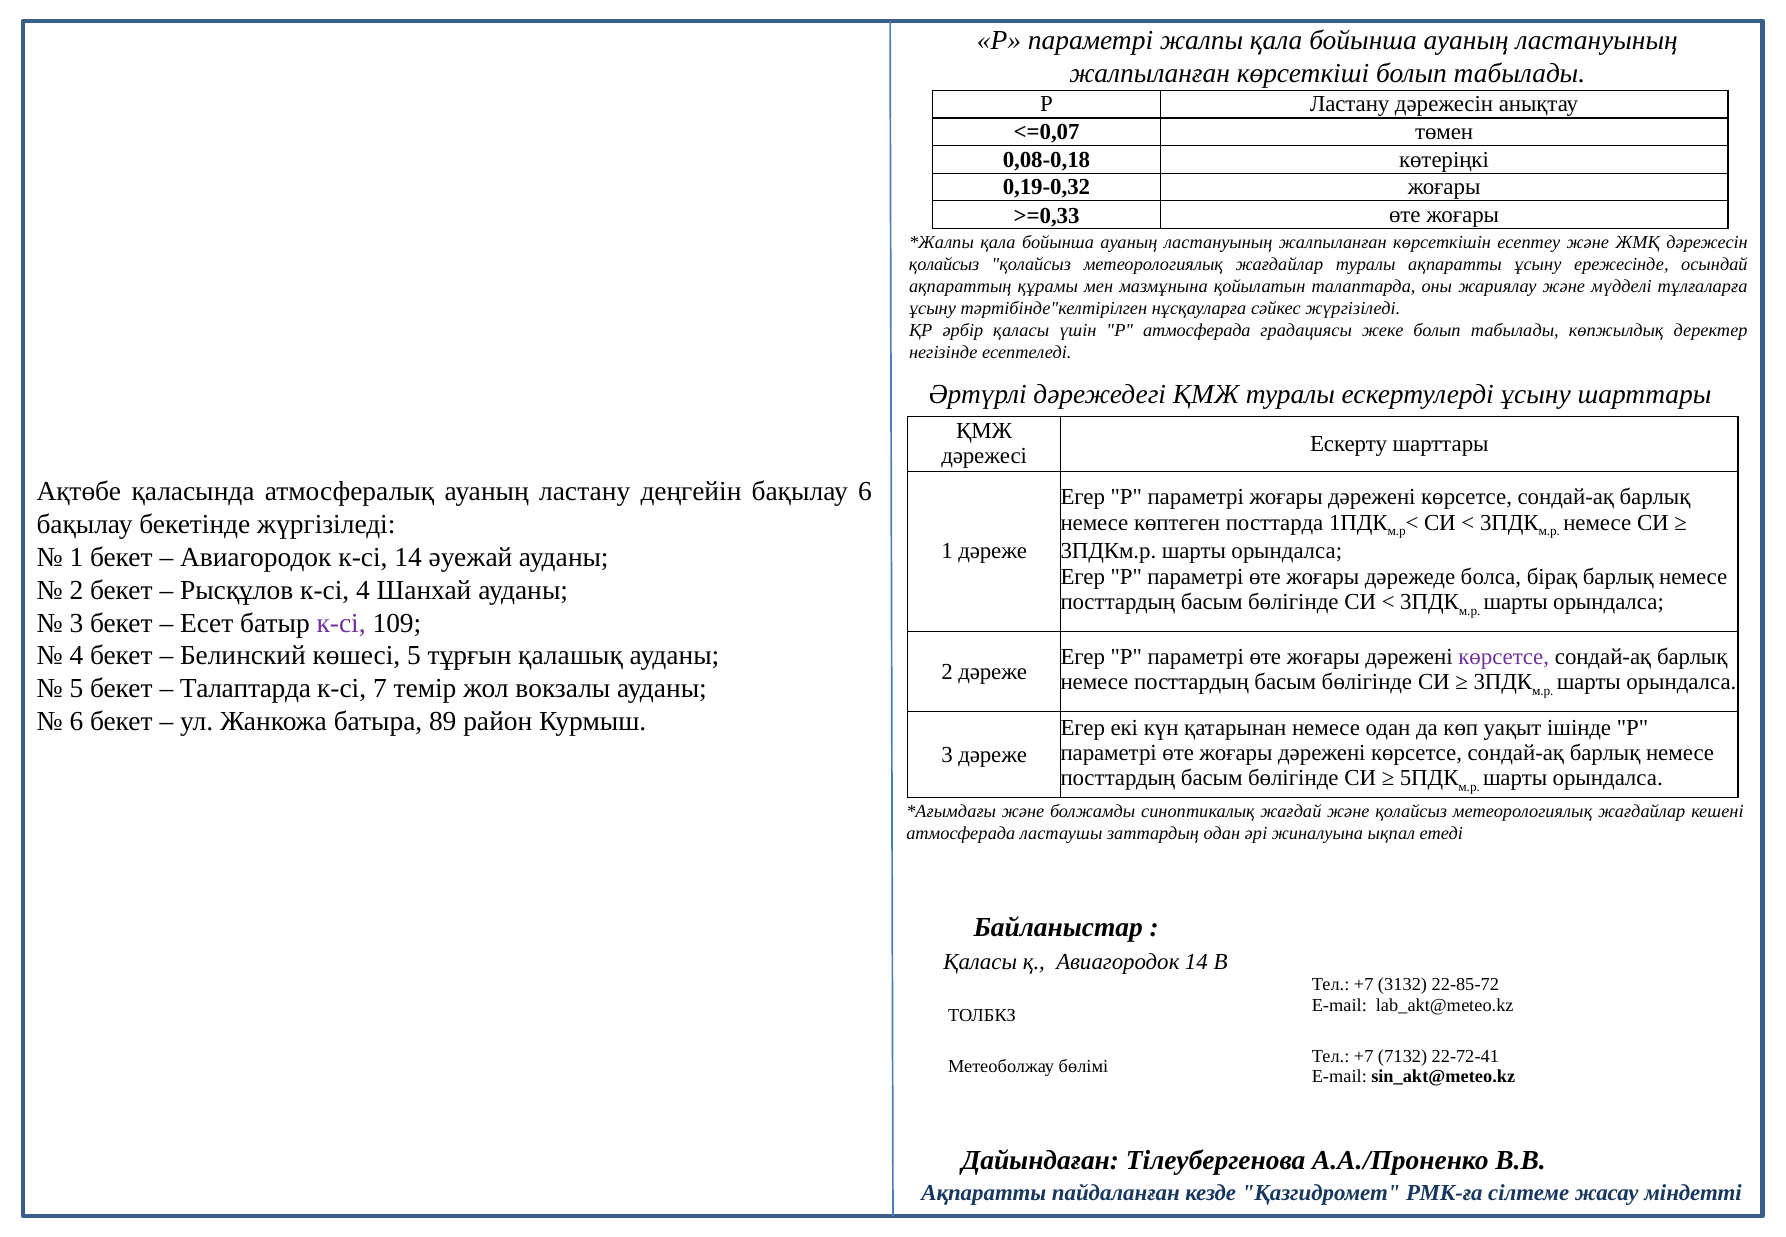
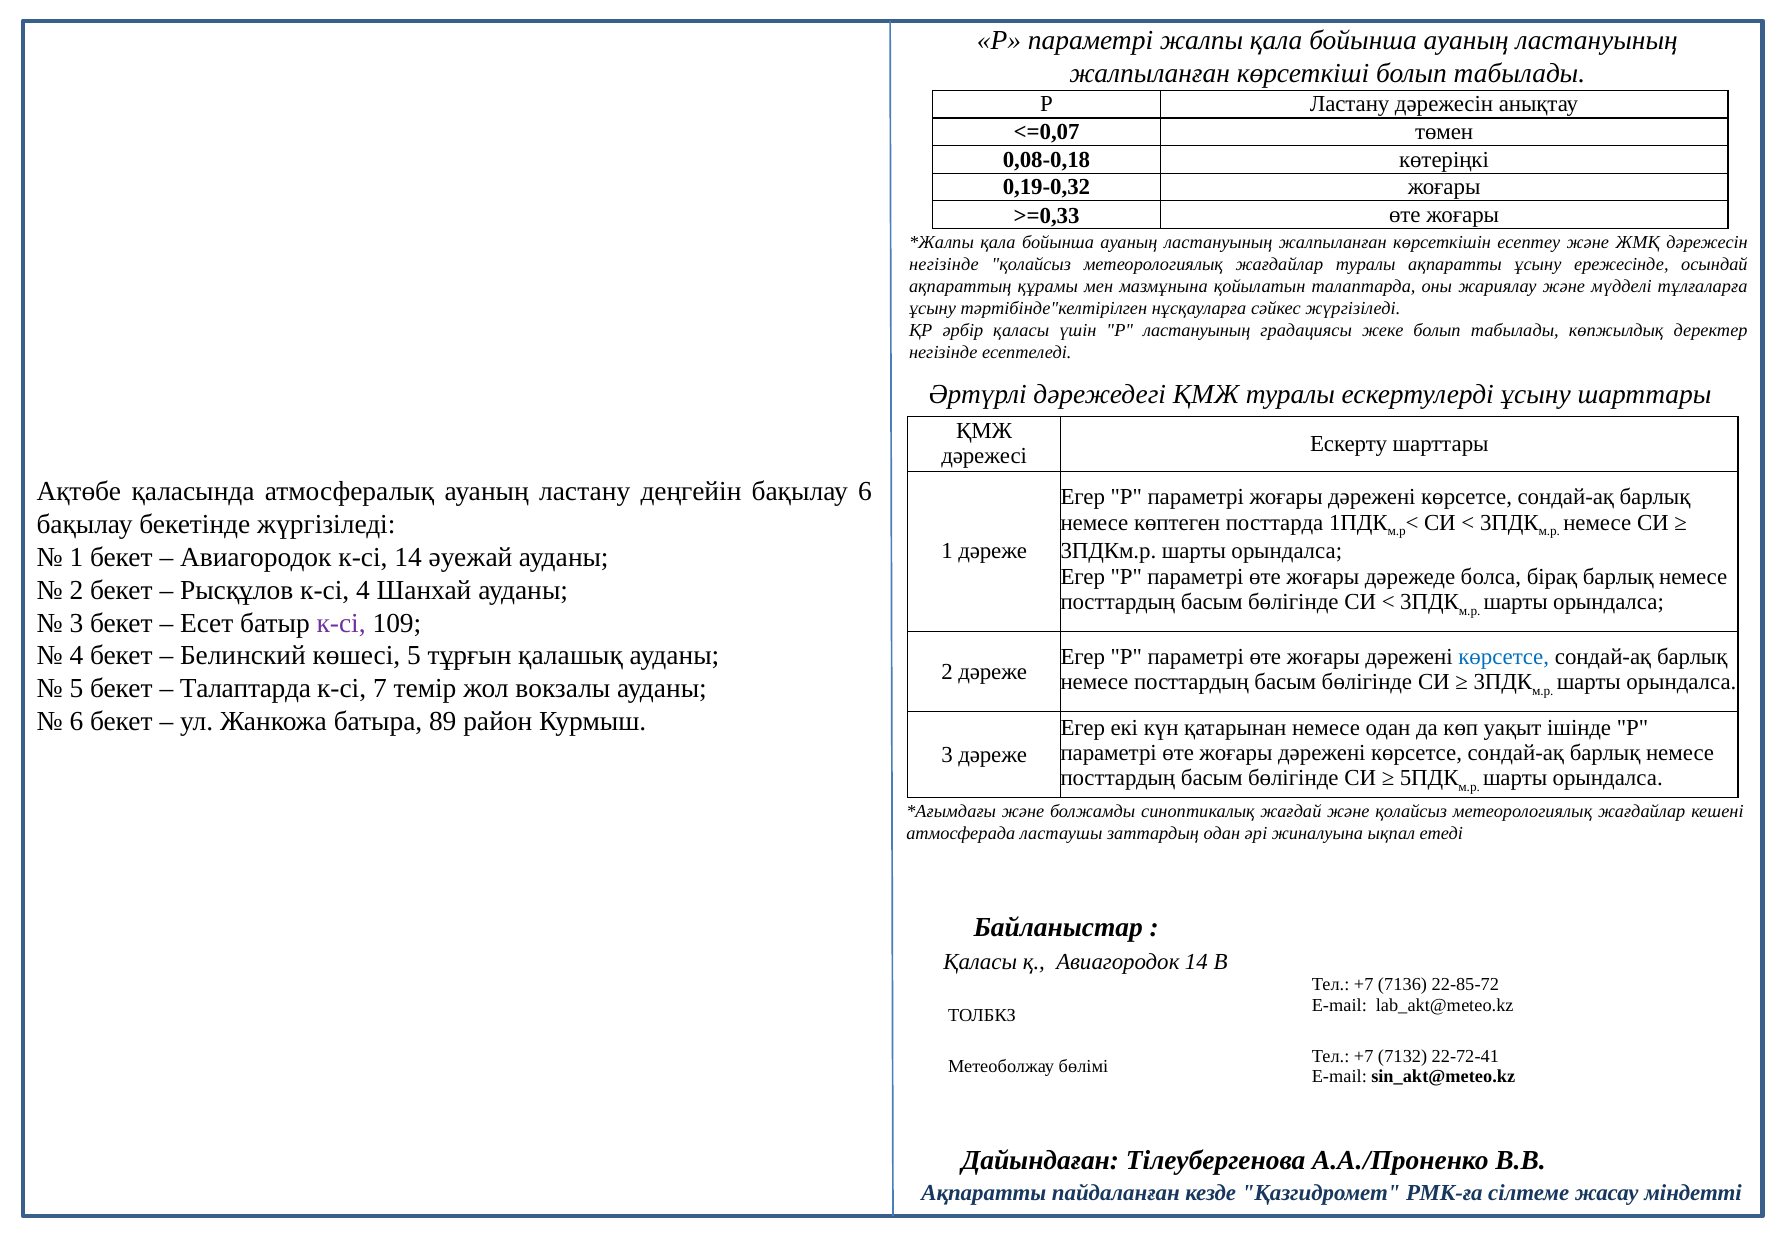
қолайсыз: қолайсыз -> негізінде (944, 264)
Р атмосферада: атмосферада -> ластануының (1197, 330)
көрсетсе colour: purple -> blue (1504, 657)
3132: 3132 -> 7136 (1403, 984)
